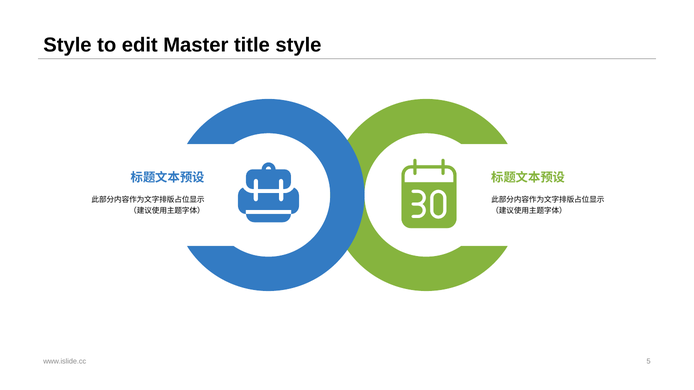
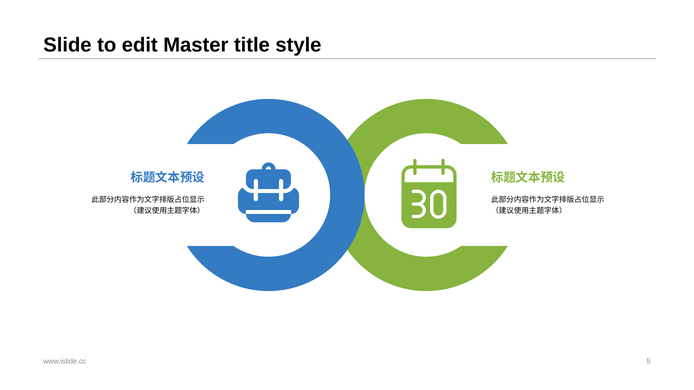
Style: Style -> Slide (67, 45)
